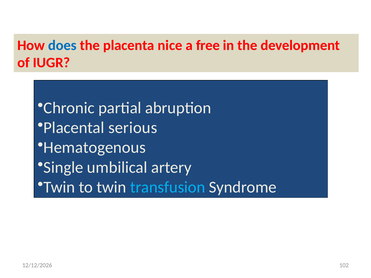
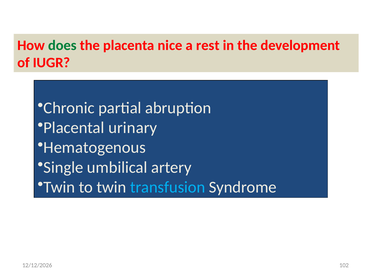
does colour: blue -> green (62, 45)
free: free -> rest (208, 45)
serious: serious -> urinary (133, 128)
